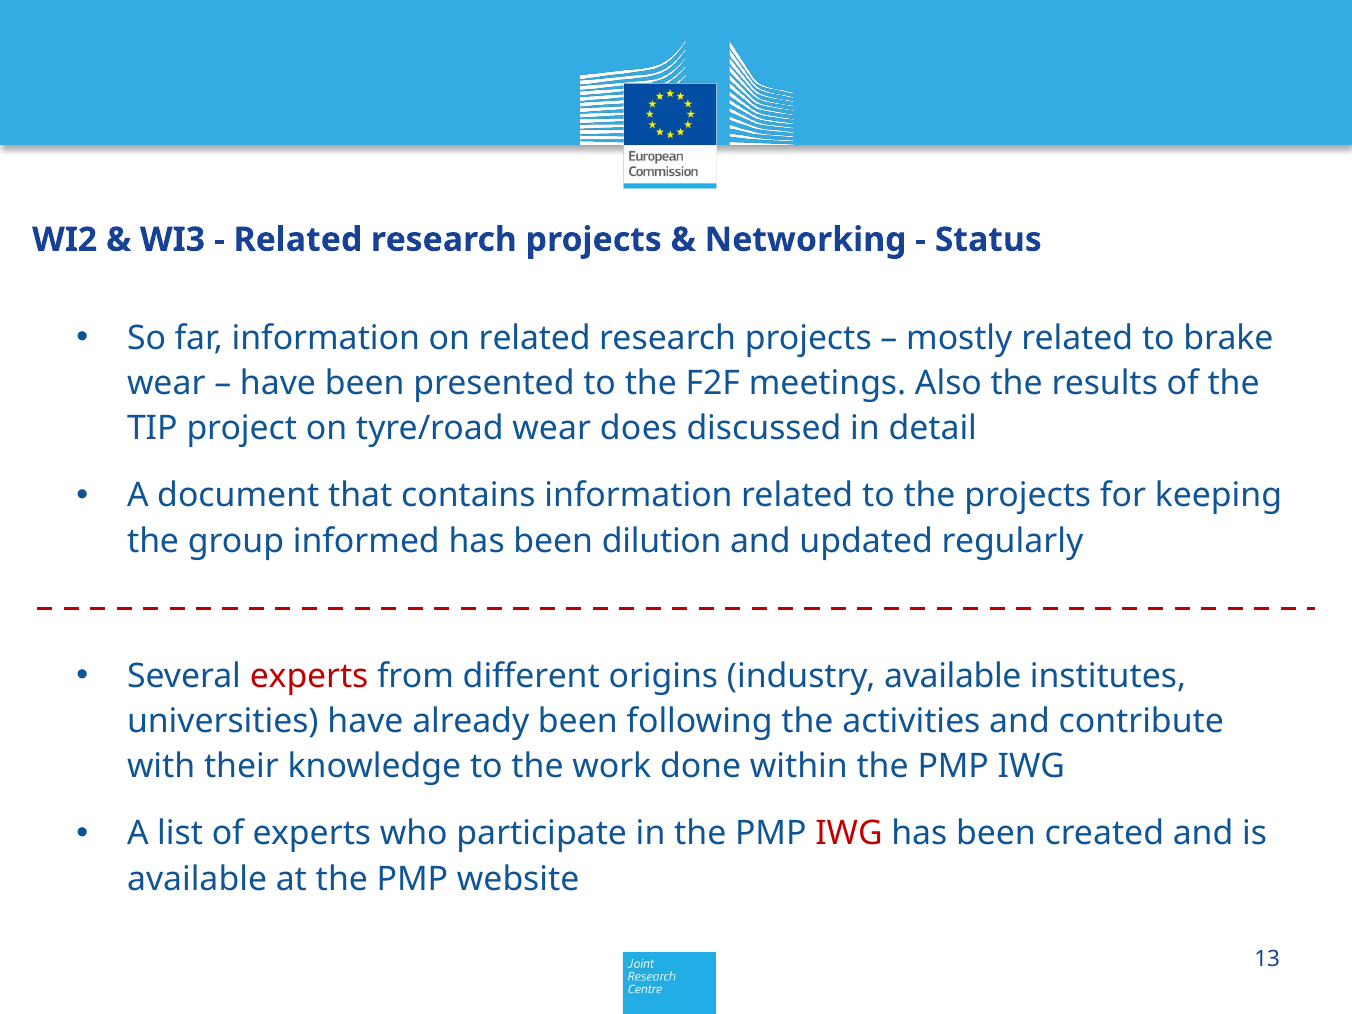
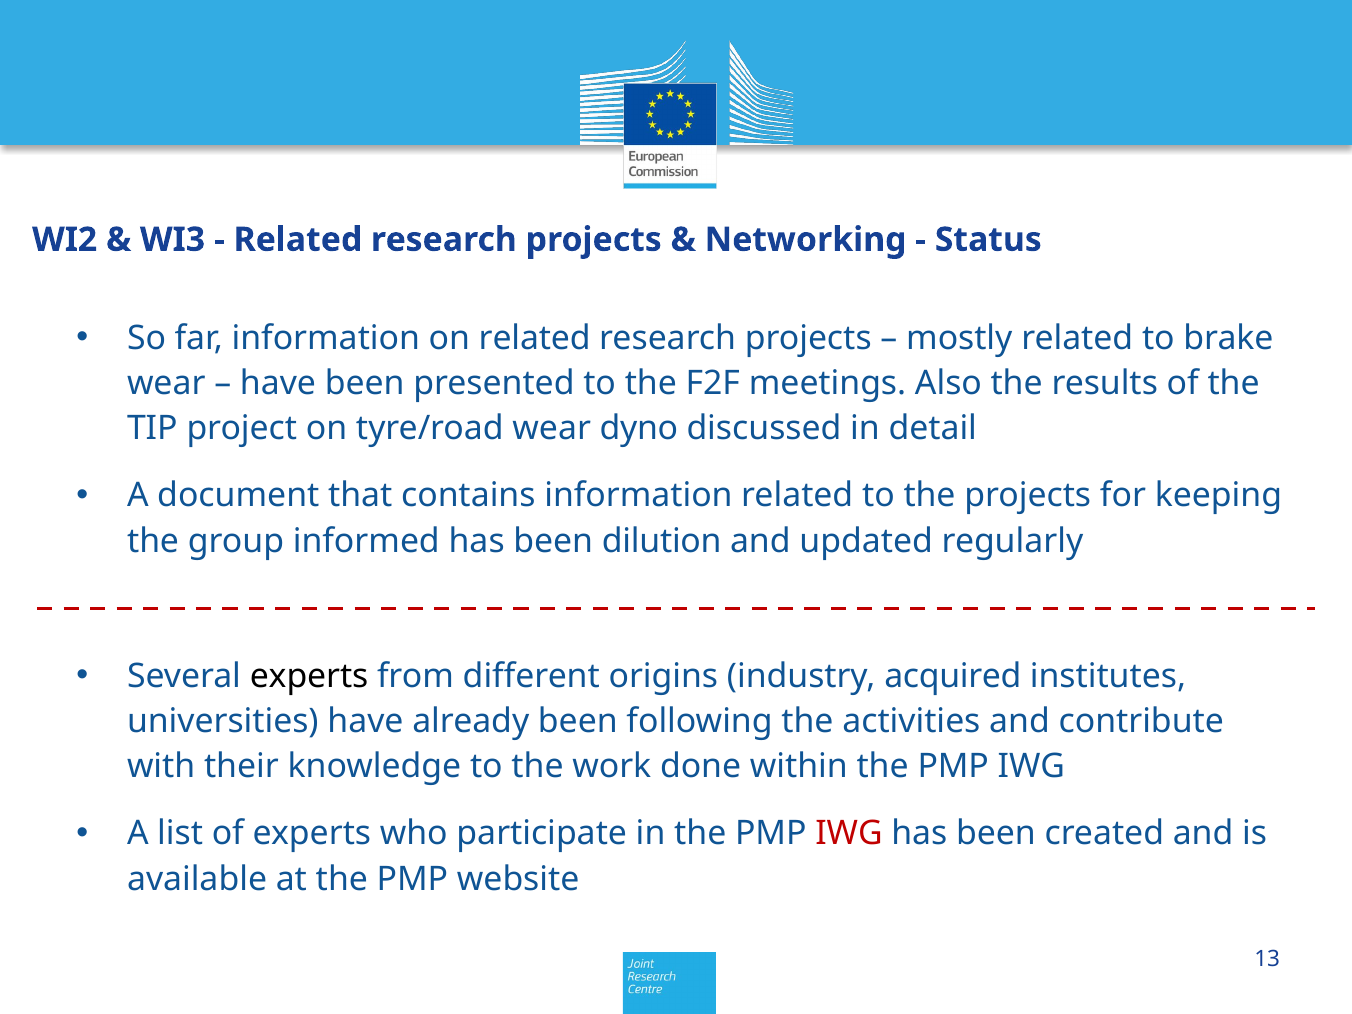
does: does -> dyno (639, 428)
experts colour: red -> black (309, 676)
industry available: available -> acquired (953, 676)
